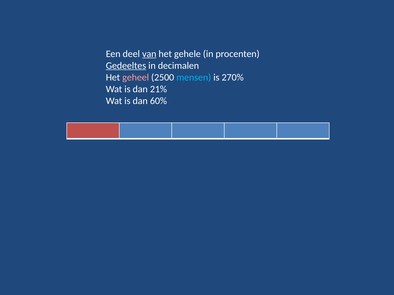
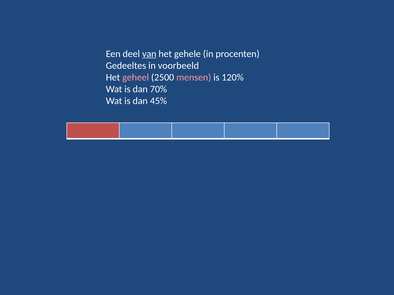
Gedeeltes underline: present -> none (126, 66)
decimalen: decimalen -> voorbeeld (178, 66)
mensen colour: light blue -> pink (194, 78)
270%: 270% -> 120% (233, 78)
21%: 21% -> 70% (158, 89)
60%: 60% -> 45% (158, 101)
